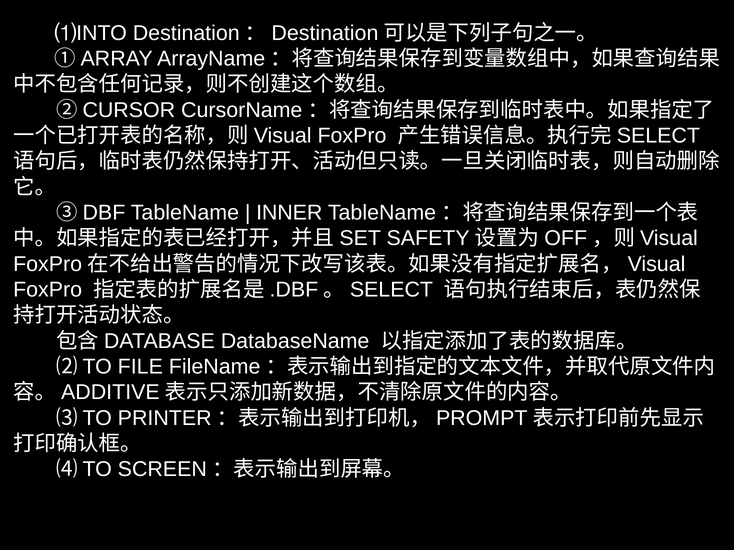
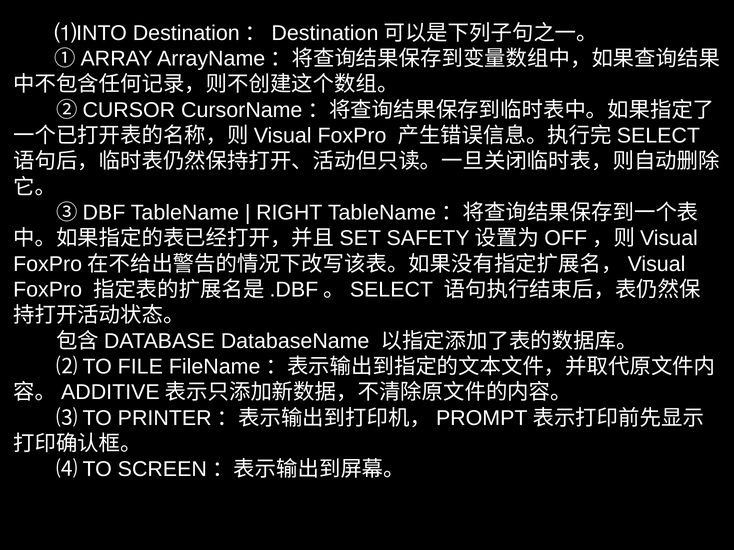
INNER: INNER -> RIGHT (289, 213)
